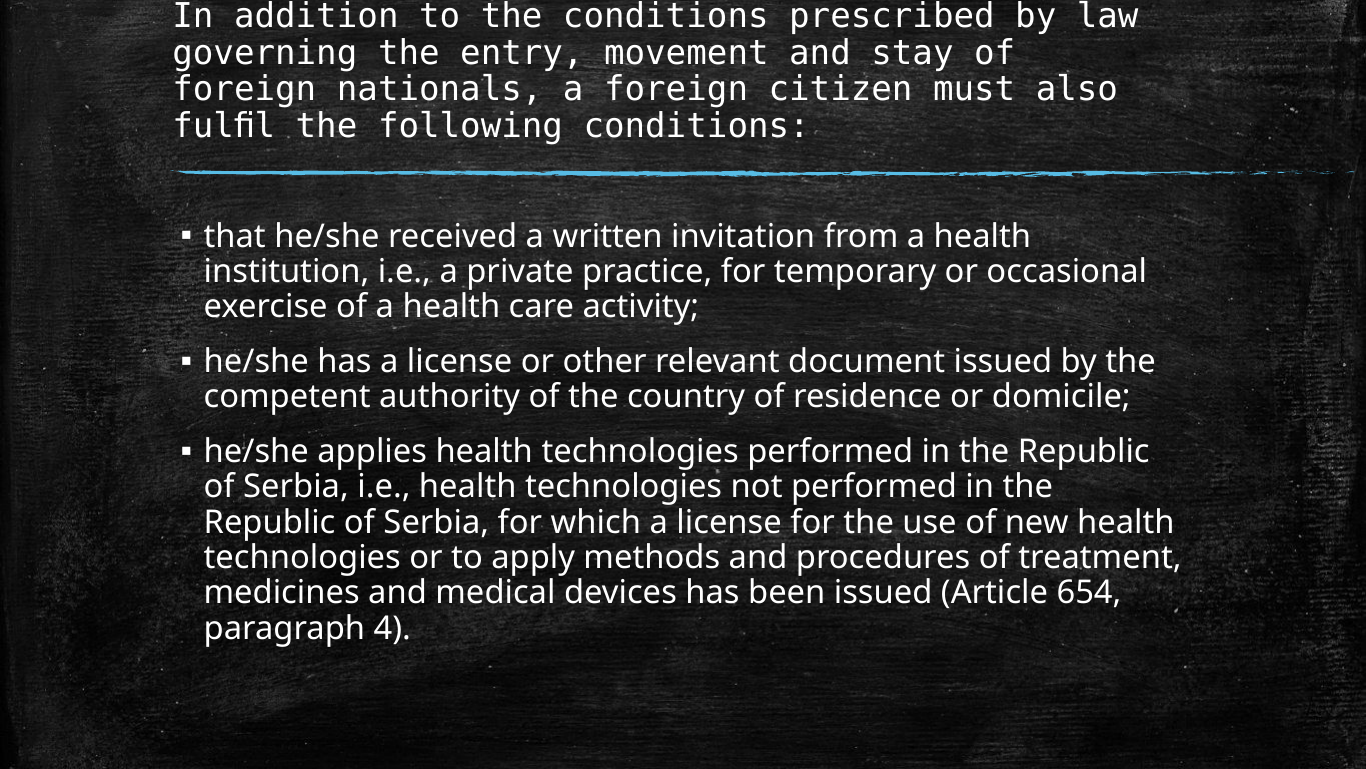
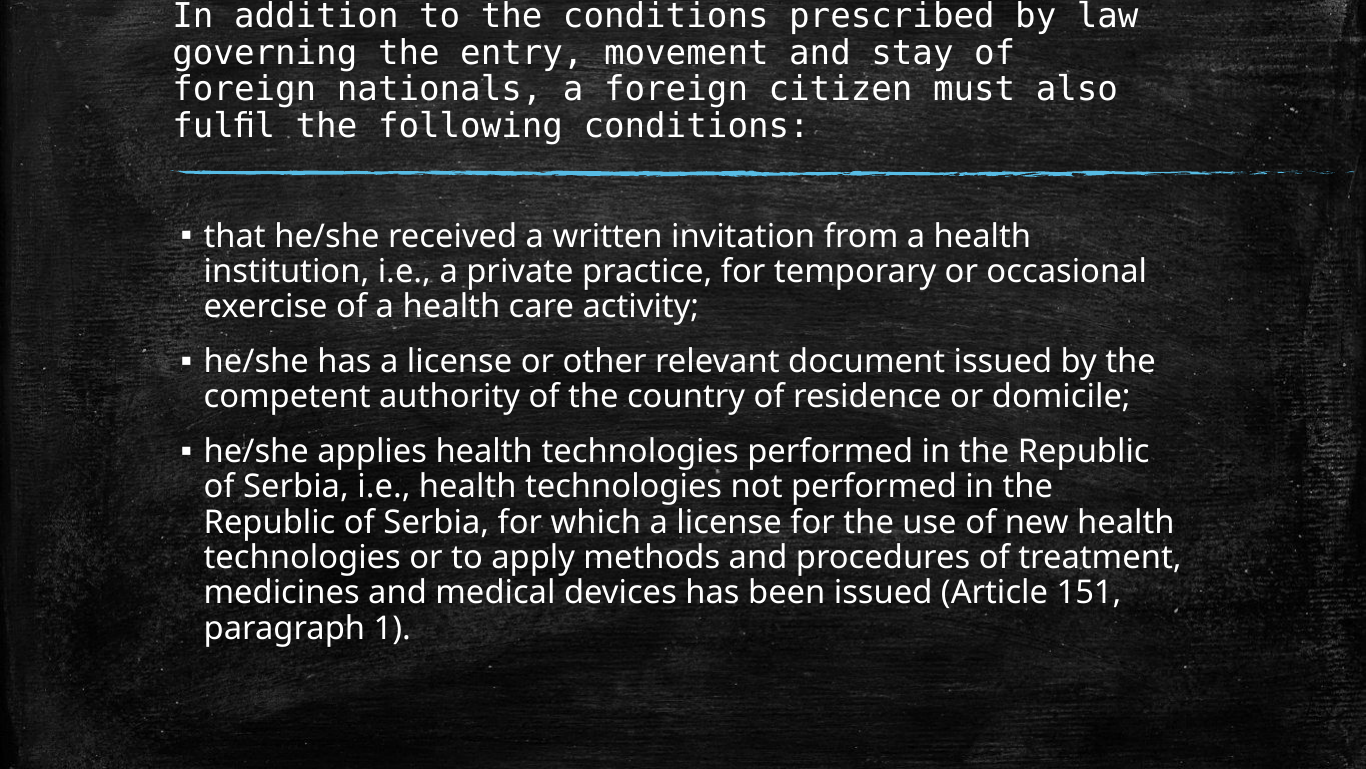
654: 654 -> 151 (1089, 592)
4: 4 -> 1 (392, 628)
